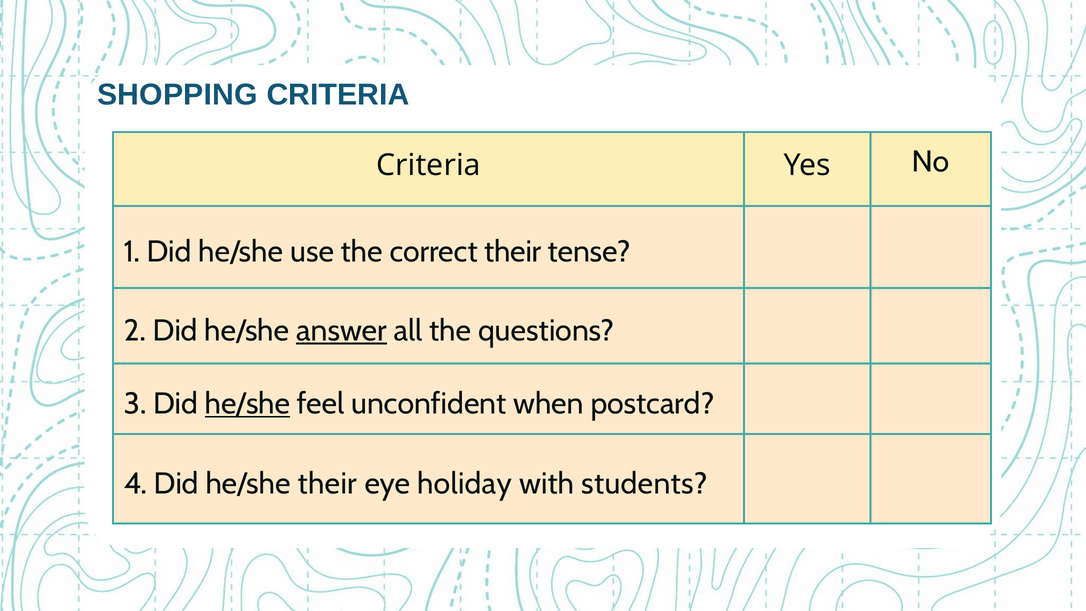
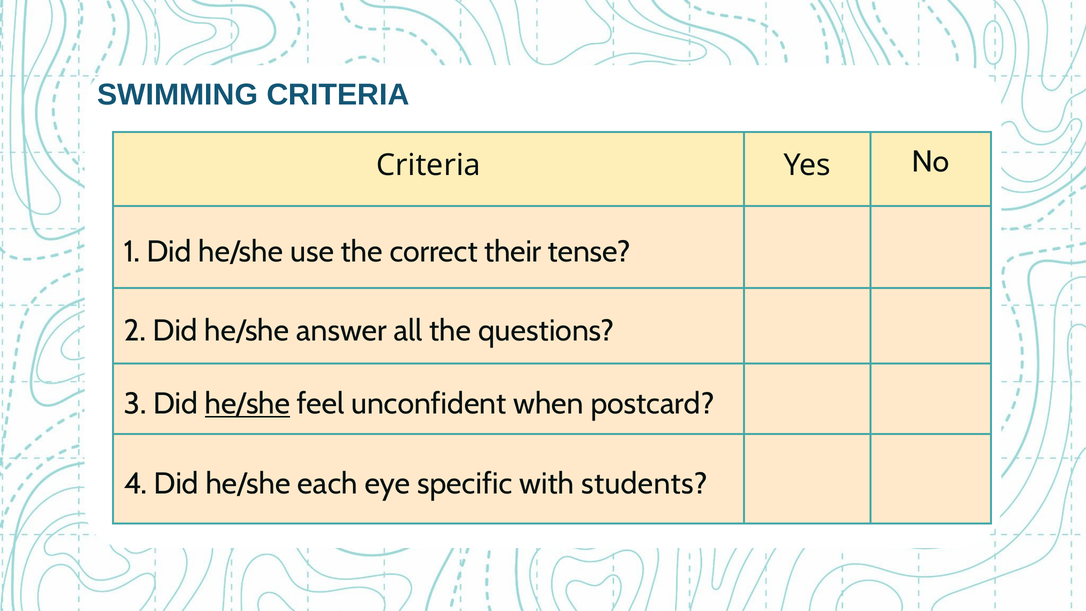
SHOPPING: SHOPPING -> SWIMMING (178, 95)
answer underline: present -> none (342, 331)
he/she their: their -> each (328, 484)
holiday: holiday -> specific (465, 484)
